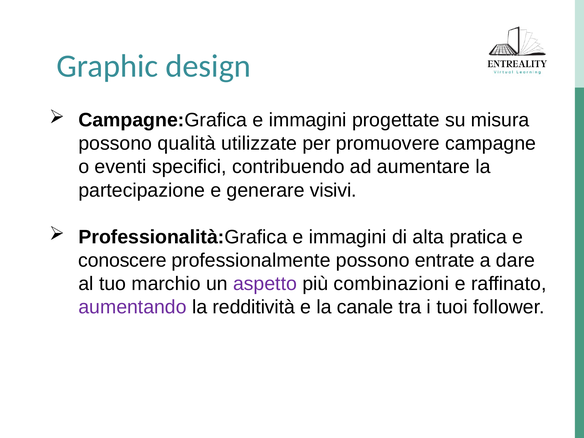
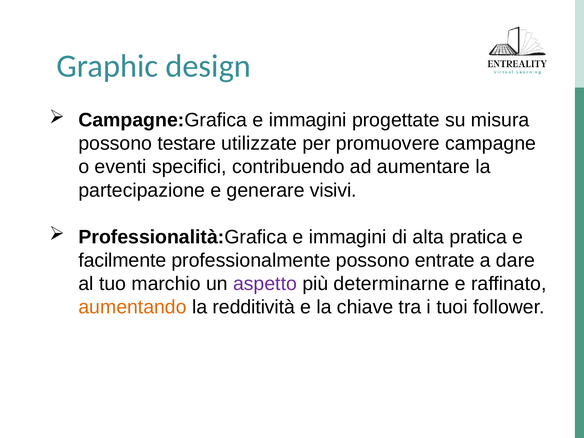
qualità: qualità -> testare (187, 144)
conoscere: conoscere -> facilmente (122, 260)
combinazioni: combinazioni -> determinarne (392, 284)
aumentando colour: purple -> orange (133, 307)
canale: canale -> chiave (365, 307)
